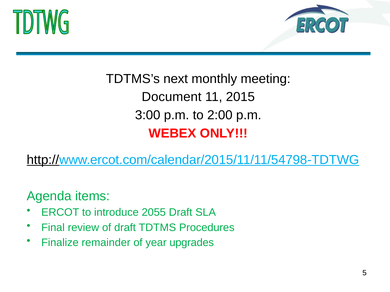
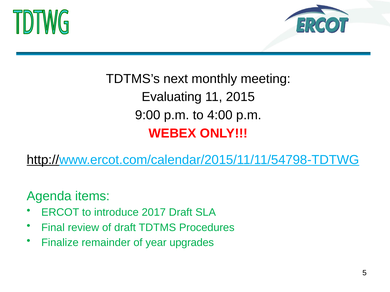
Document: Document -> Evaluating (172, 97)
3:00: 3:00 -> 9:00 (148, 115)
2:00: 2:00 -> 4:00 (220, 115)
2055: 2055 -> 2017 (154, 213)
